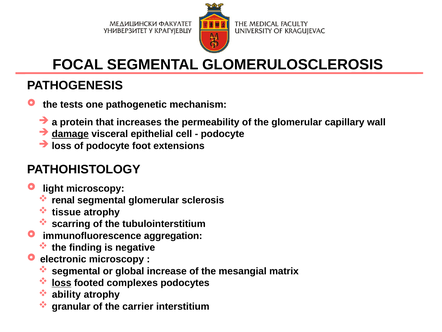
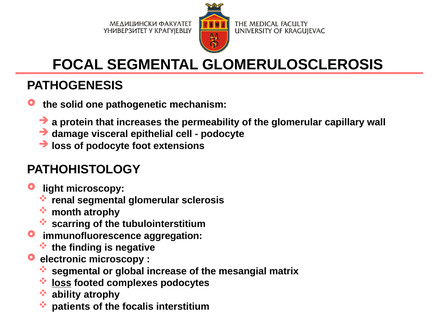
tests: tests -> solid (72, 104)
damage underline: present -> none (70, 134)
tissue: tissue -> month (66, 212)
granular: granular -> patients (71, 306)
carrier: carrier -> focalis (138, 306)
